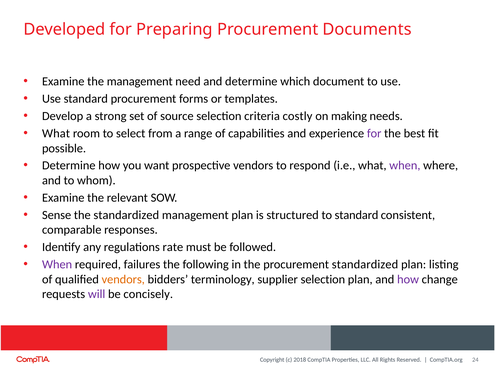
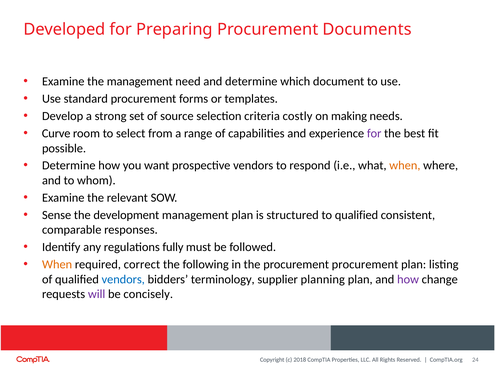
What: What -> Curve (56, 134)
when colour: purple -> orange (405, 166)
the standardized: standardized -> development (126, 215)
to standard: standard -> qualified (356, 215)
rate: rate -> fully (173, 247)
When colour: purple -> orange (57, 265)
failures: failures -> correct (142, 265)
procurement standardized: standardized -> procurement (365, 265)
vendors colour: orange -> blue (123, 280)
supplier selection: selection -> planning (323, 280)
